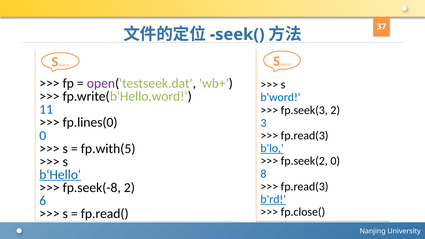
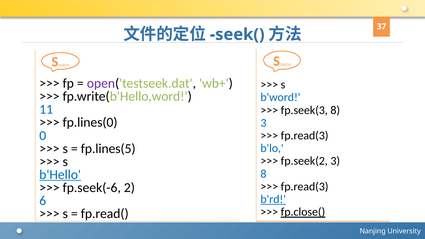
fp.seek(3 2: 2 -> 8 (335, 110)
fp.with(5: fp.with(5 -> fp.lines(5 (108, 149)
b'lo underline: present -> none (272, 148)
fp.seek(2 0: 0 -> 3 (335, 161)
fp.seek(-8: fp.seek(-8 -> fp.seek(-6 (92, 188)
fp.close( underline: none -> present (303, 212)
